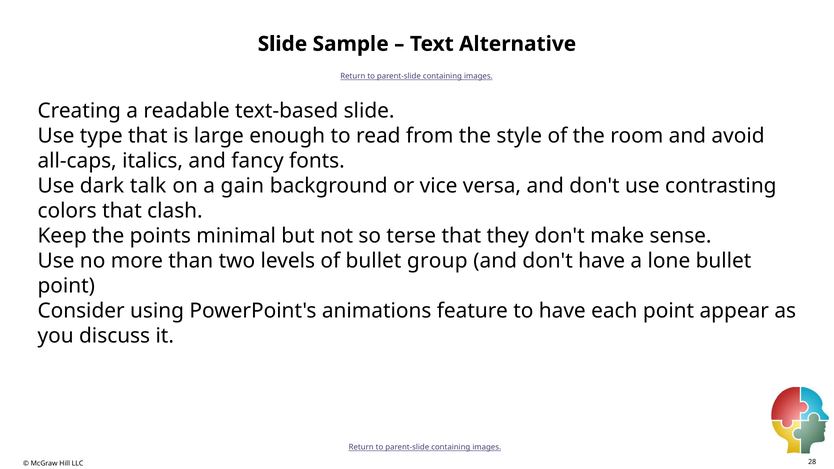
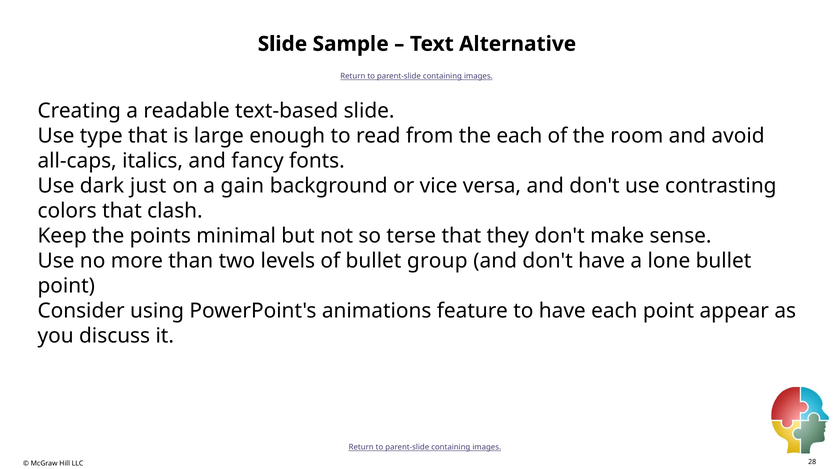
the style: style -> each (519, 136)
talk: talk -> just (148, 186)
